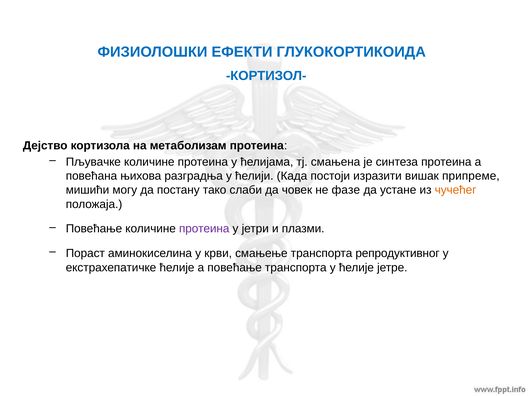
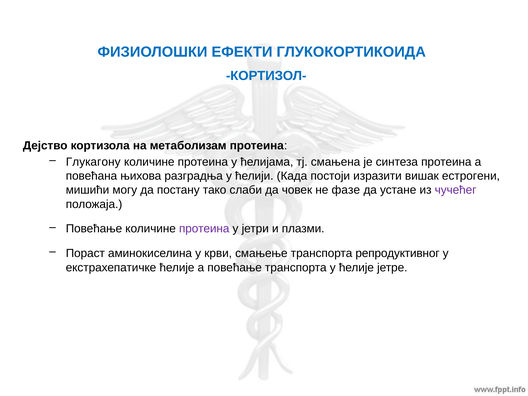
Пљувачке: Пљувачке -> Глукагону (93, 162)
припреме: припреме -> естрогени (471, 176)
чучећег colour: orange -> purple (456, 190)
